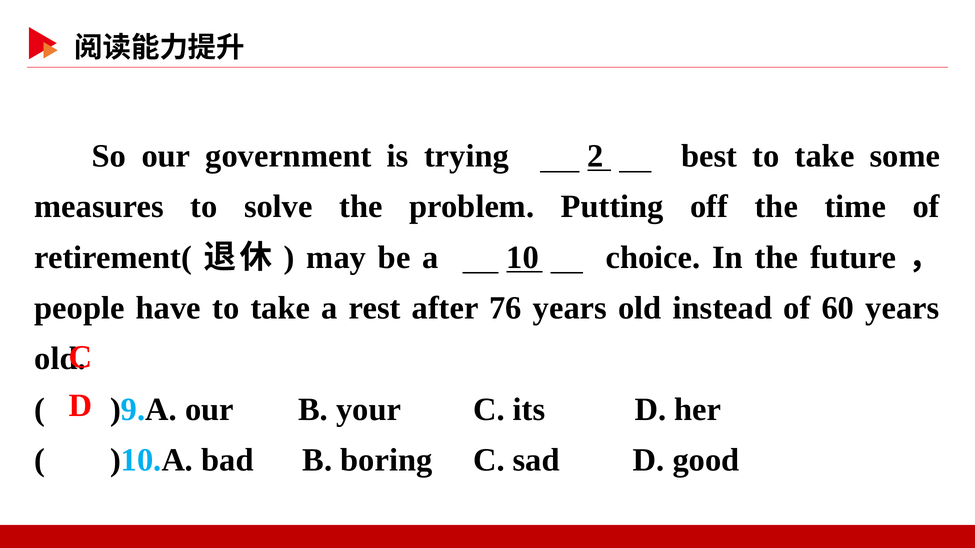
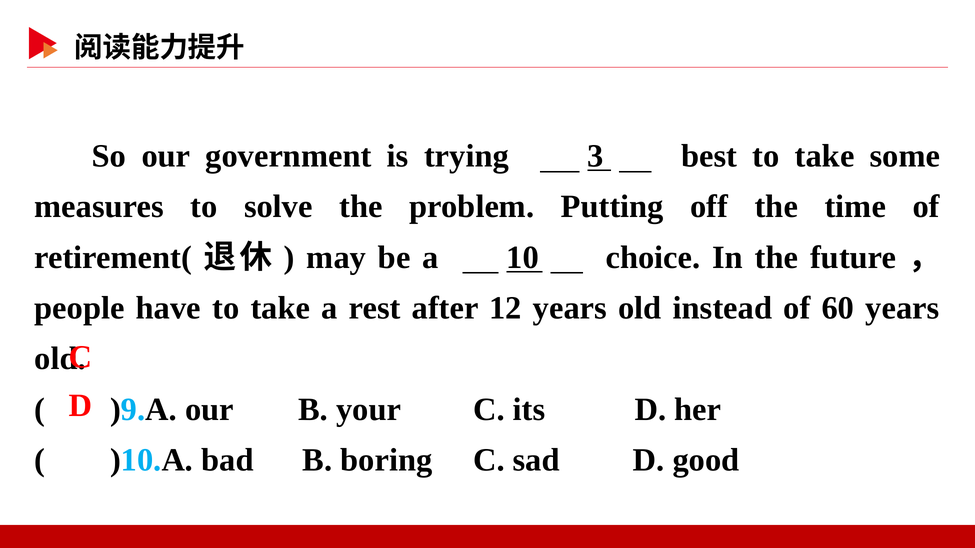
2: 2 -> 3 (596, 156)
76: 76 -> 12 (505, 308)
